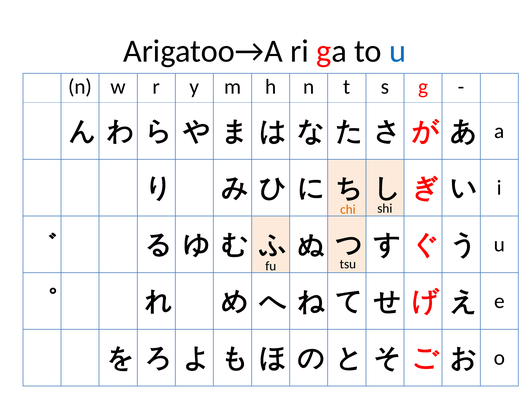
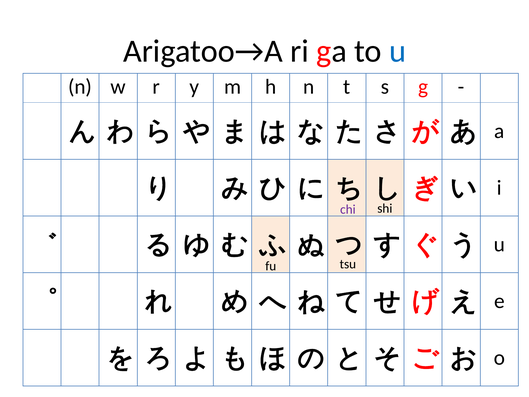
chi colour: orange -> purple (348, 209)
